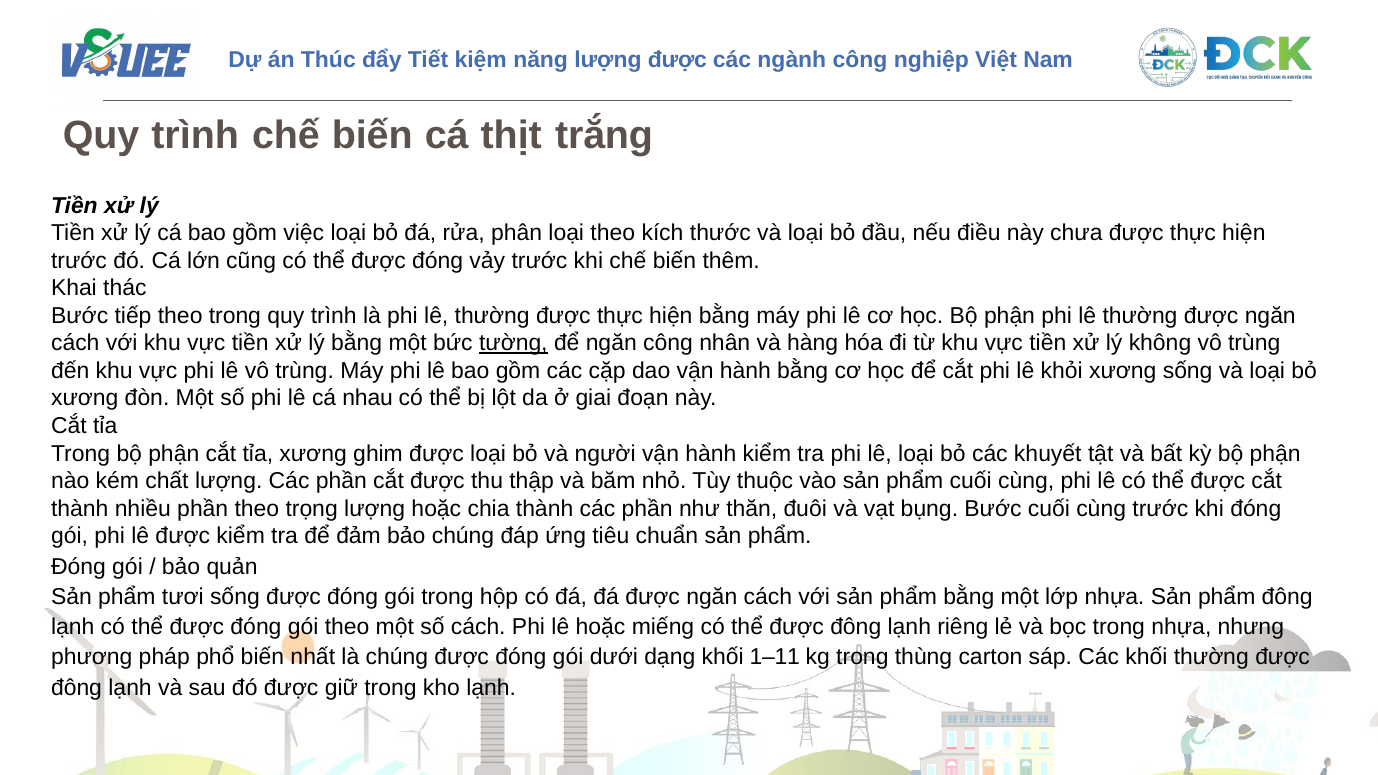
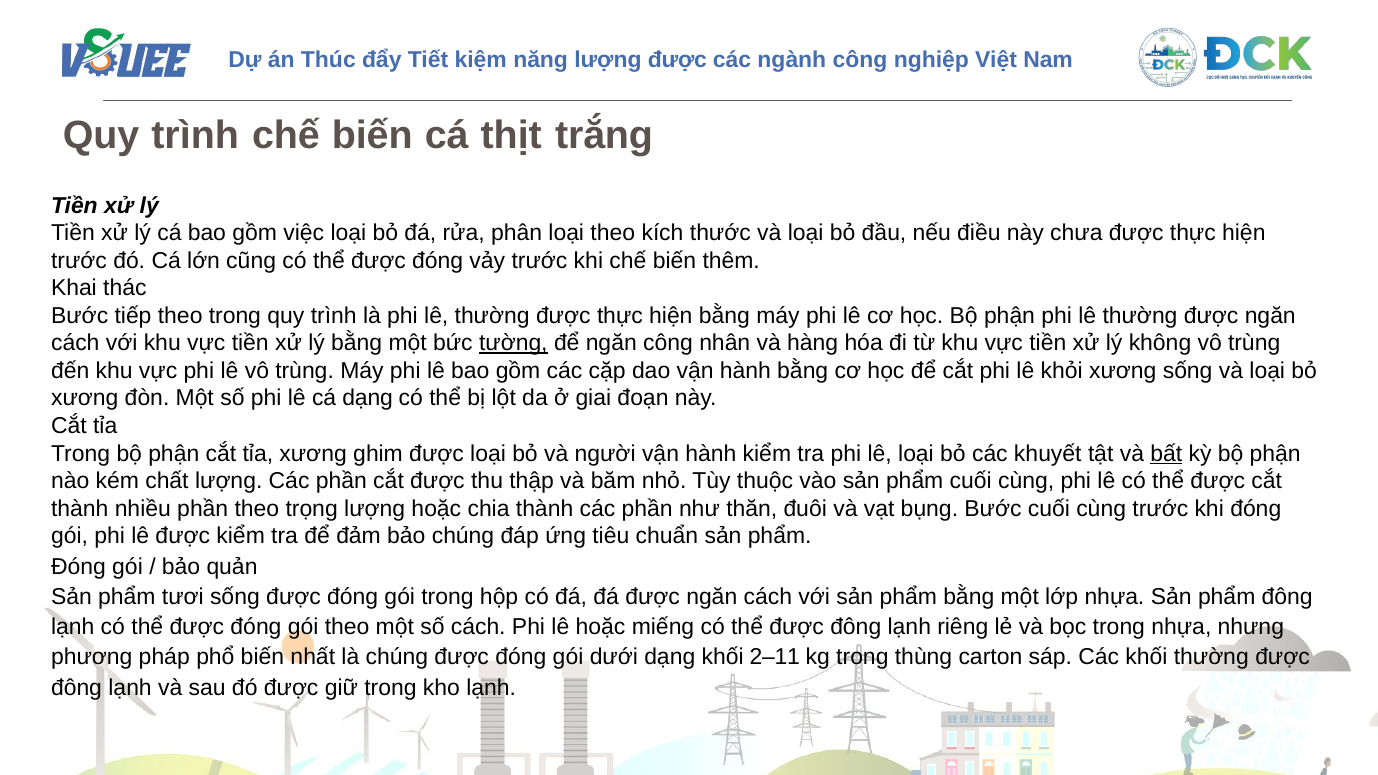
cá nhau: nhau -> dạng (368, 399)
bất underline: none -> present (1166, 454)
1–11: 1–11 -> 2–11 (775, 657)
